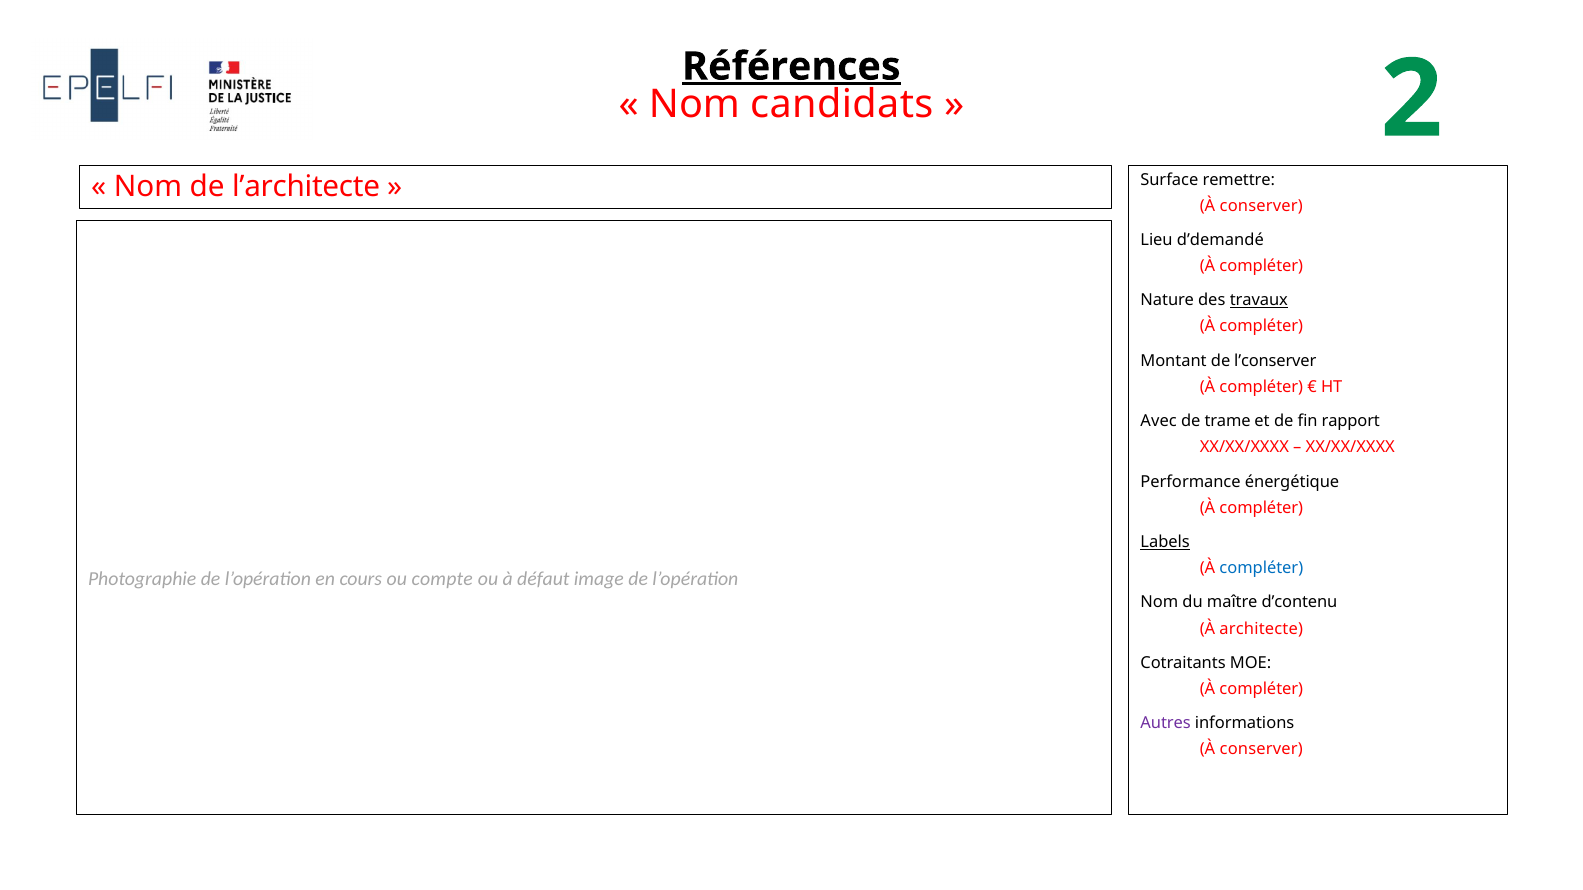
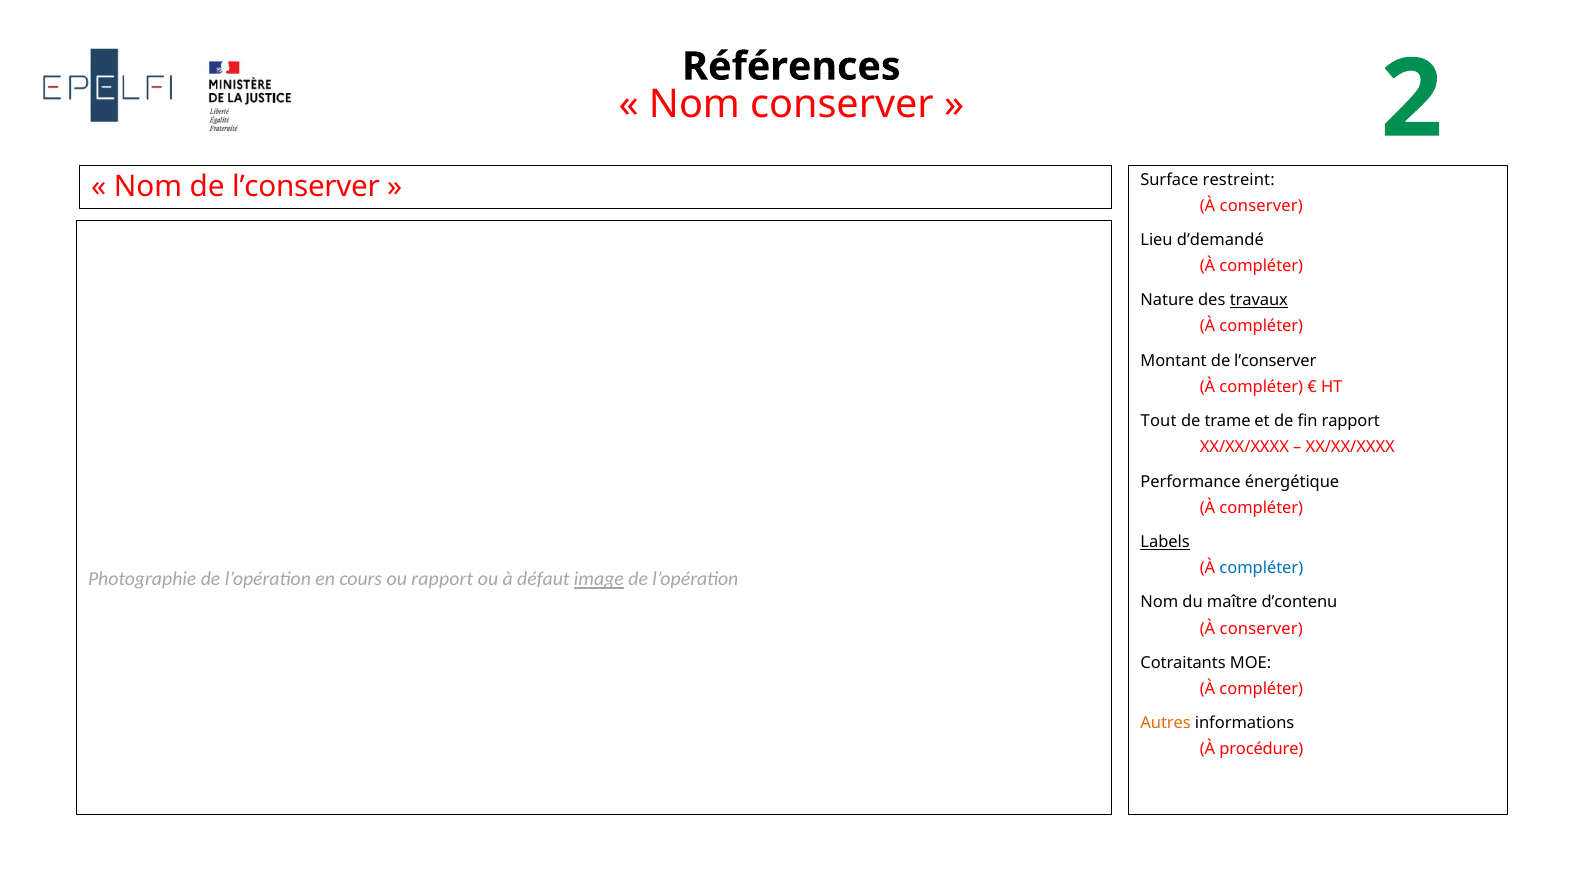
Références underline: present -> none (791, 67)
Nom candidats: candidats -> conserver (842, 105)
remettre: remettre -> restreint (1239, 180)
Nom de l’architecte: l’architecte -> l’conserver (306, 187)
Avec: Avec -> Tout (1159, 421)
ou compte: compte -> rapport (442, 580)
image underline: none -> present (599, 580)
architecte: architecte -> conserver (1261, 629)
Autres colour: purple -> orange (1166, 724)
conserver: conserver -> procédure (1261, 750)
